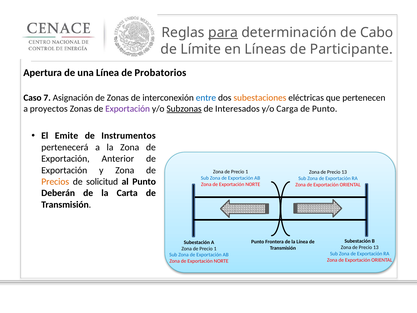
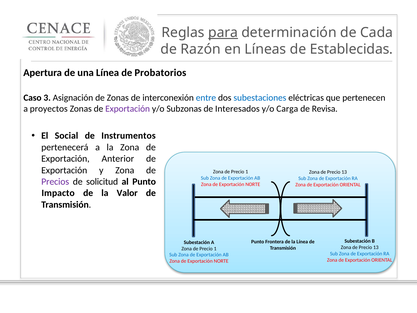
Cabo: Cabo -> Cada (377, 32)
Límite: Límite -> Razón (201, 49)
Participante: Participante -> Establecidas (351, 49)
7: 7 -> 3 (47, 98)
subestaciones colour: orange -> blue (260, 98)
Subzonas underline: present -> none (184, 109)
de Punto: Punto -> Revisa (325, 109)
Emite: Emite -> Social (67, 136)
Precios colour: orange -> purple (55, 182)
Deberán: Deberán -> Impacto (58, 193)
Carta: Carta -> Valor (127, 193)
